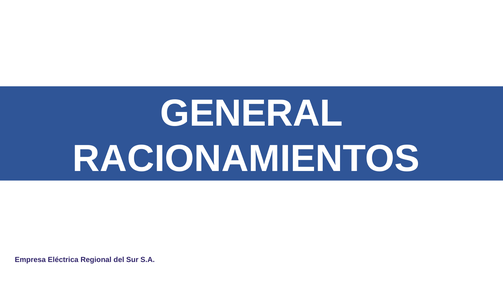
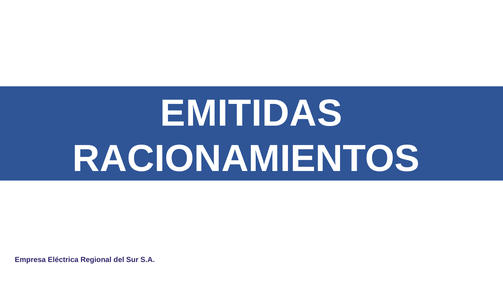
GENERAL: GENERAL -> EMITIDAS (251, 113)
